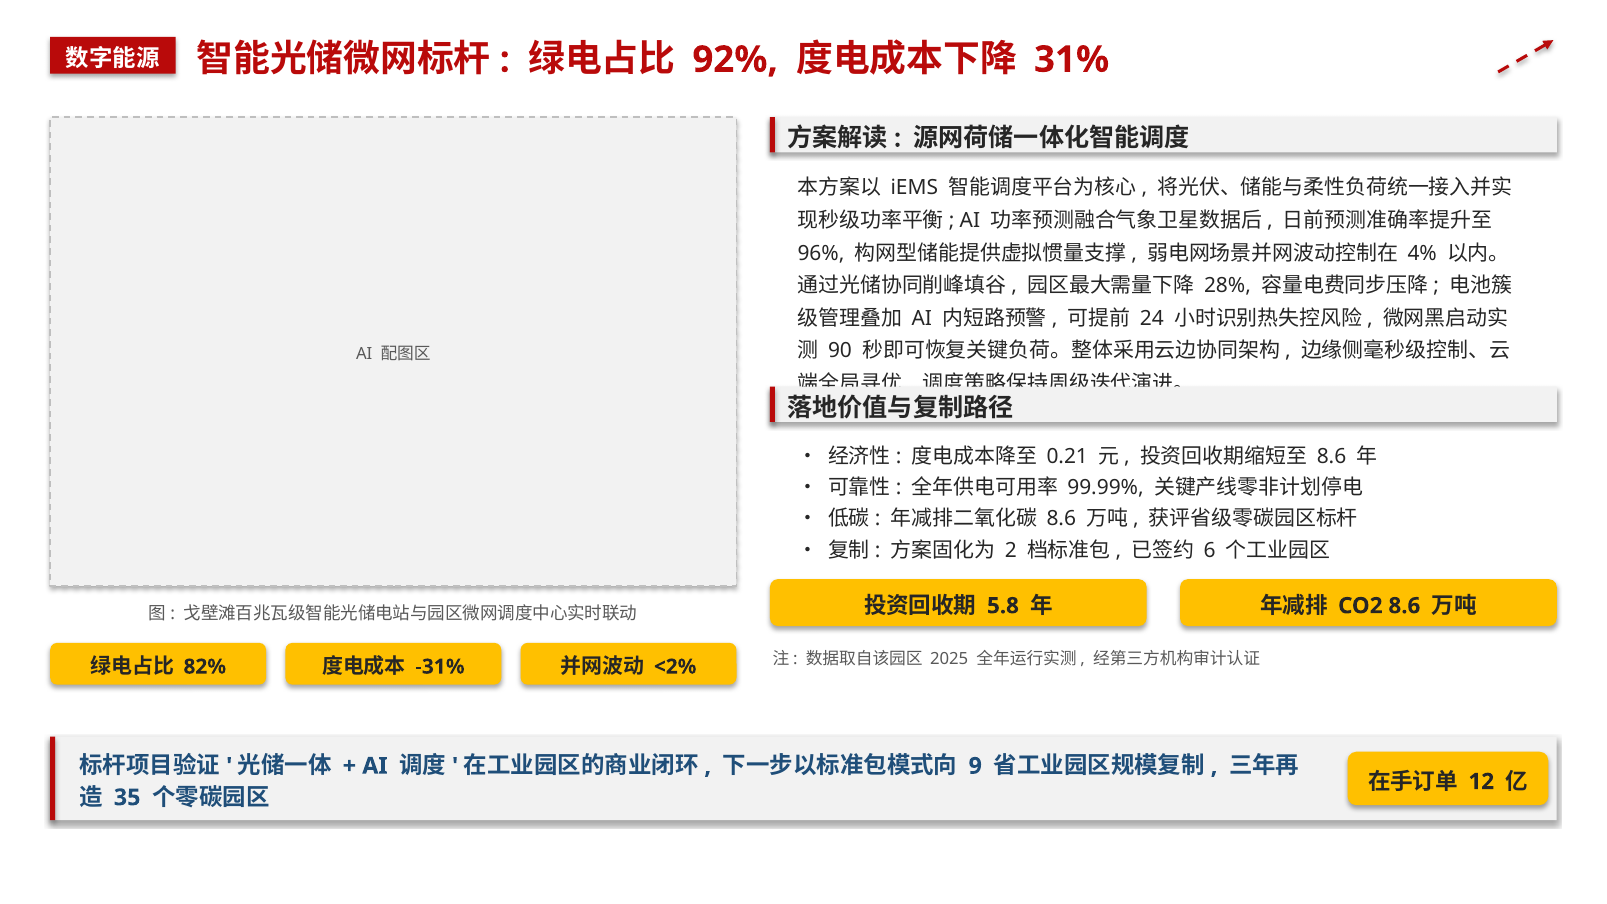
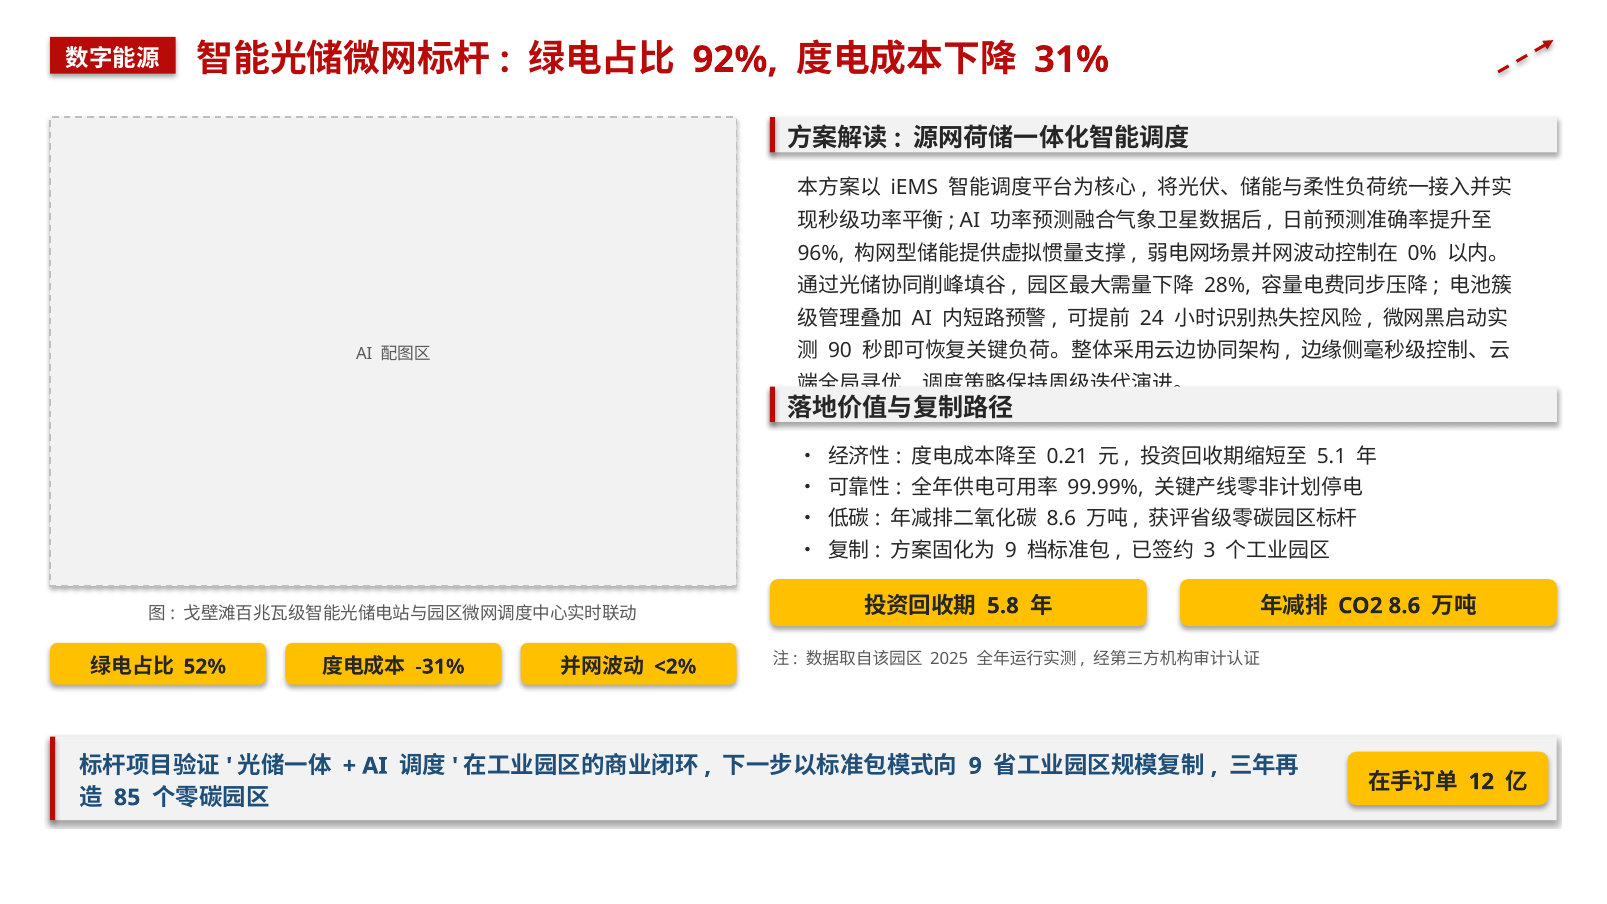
4%: 4% -> 0% (1422, 253)
8.6: 8.6 -> 5.1 (1332, 456)
2: 2 -> 9 (1011, 550)
6: 6 -> 3 (1210, 550)
82%: 82% -> 52% (205, 667)
35: 35 -> 85 (127, 797)
